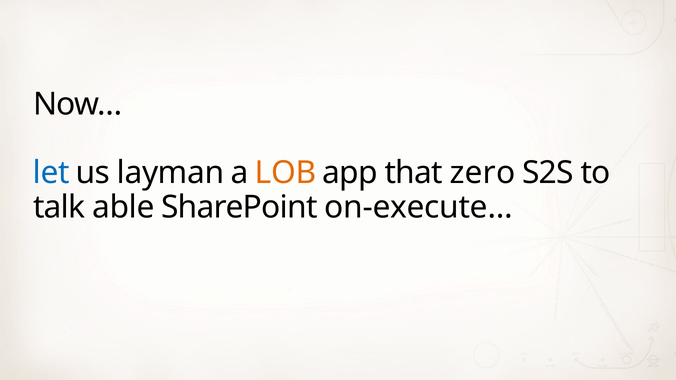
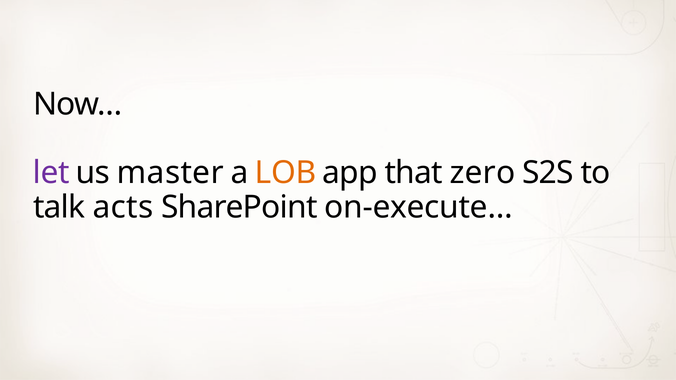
let colour: blue -> purple (51, 173)
layman: layman -> master (170, 173)
able: able -> acts (123, 207)
